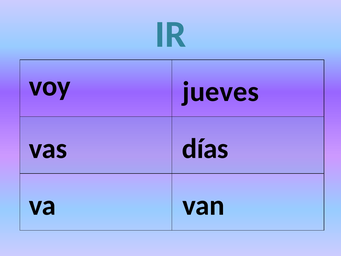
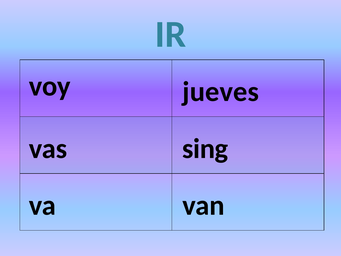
días: días -> sing (205, 149)
